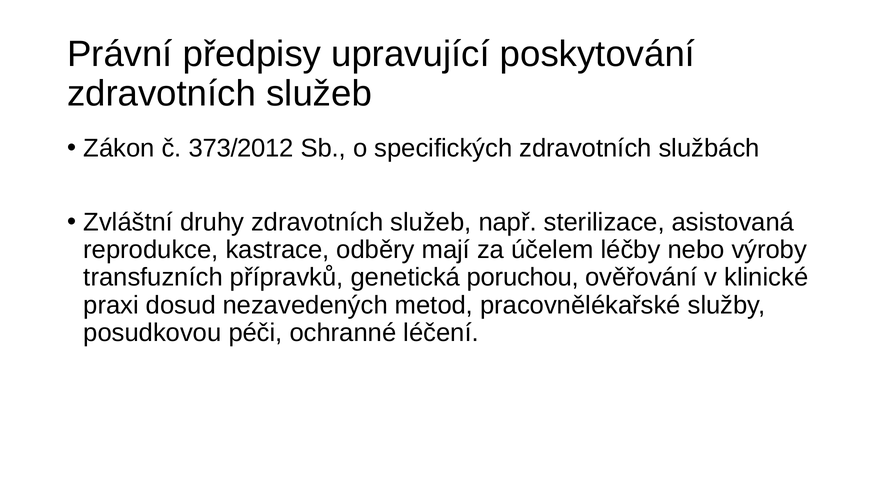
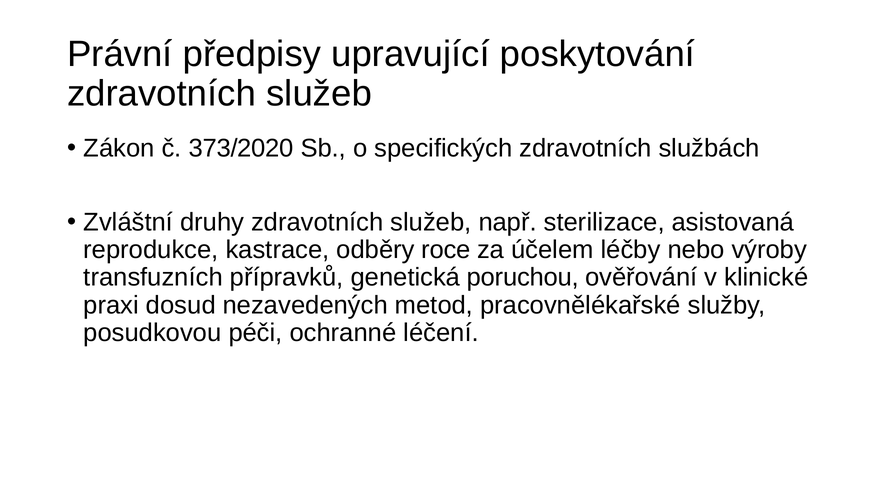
373/2012: 373/2012 -> 373/2020 (241, 149)
mají: mají -> roce (446, 250)
